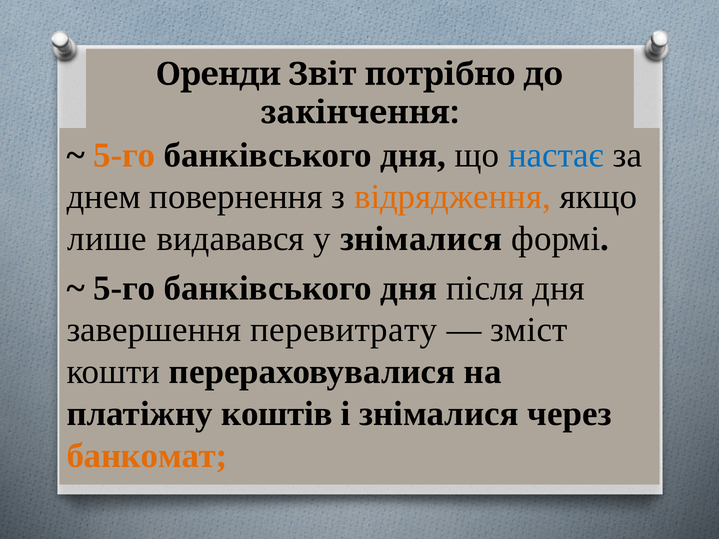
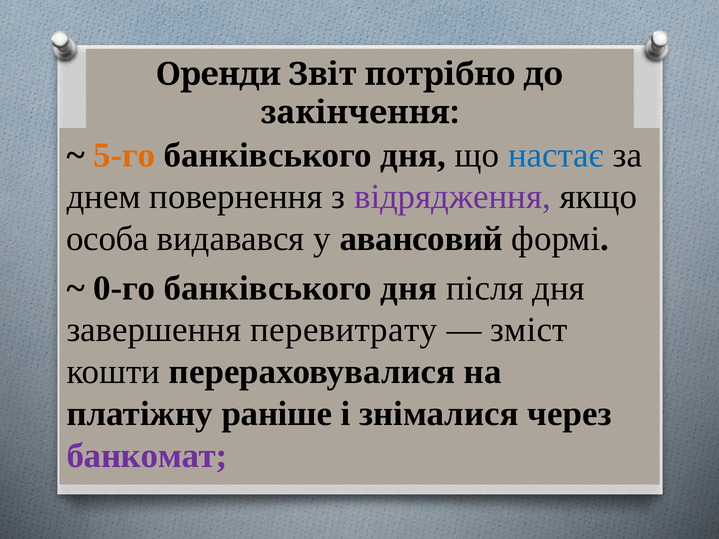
відрядження colour: orange -> purple (452, 197)
лише: лише -> особа (107, 239)
у знімалися: знімалися -> авансовий (421, 239)
5-го: 5-го -> 0-го (124, 288)
коштів: коштів -> раніше (277, 414)
банкомат colour: orange -> purple (147, 456)
